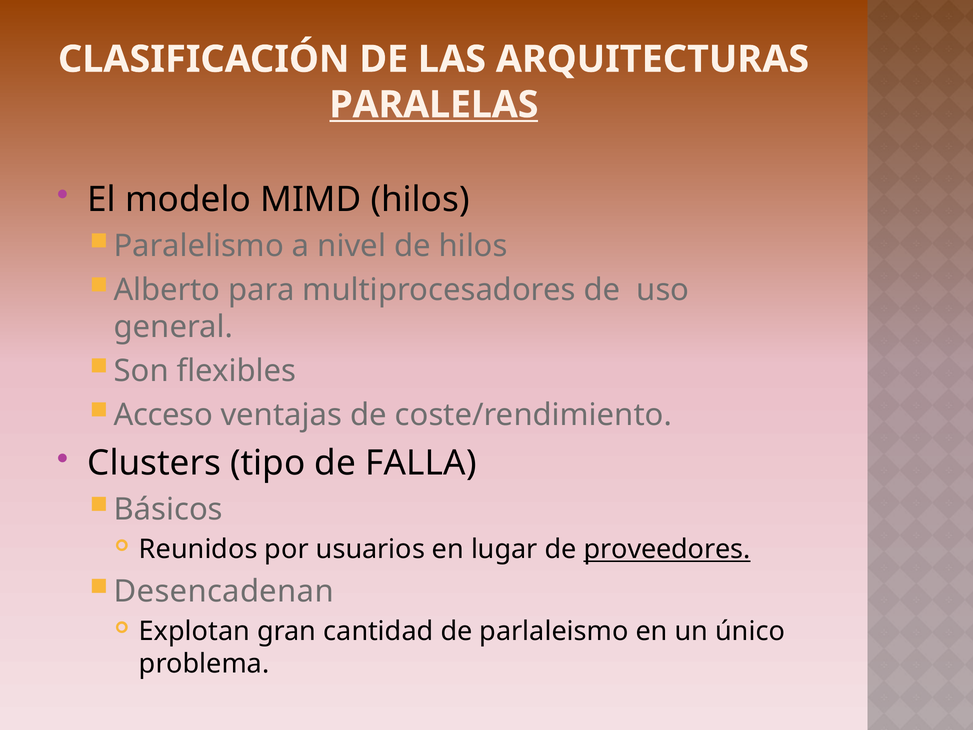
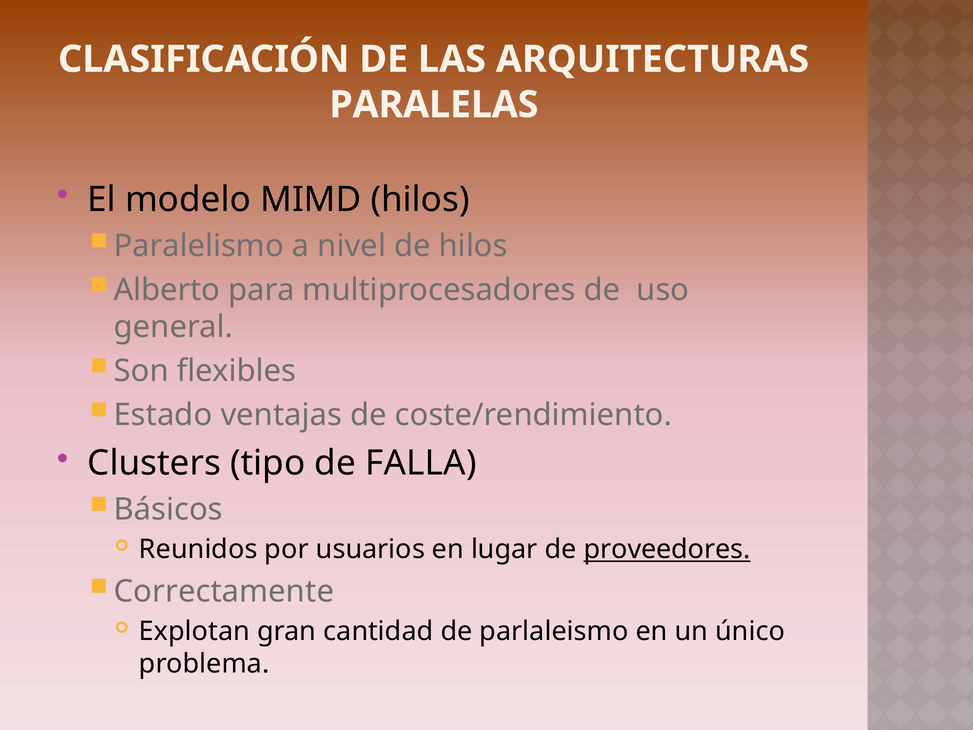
PARALELAS underline: present -> none (434, 105)
Acceso: Acceso -> Estado (163, 415)
Desencadenan: Desencadenan -> Correctamente (224, 591)
